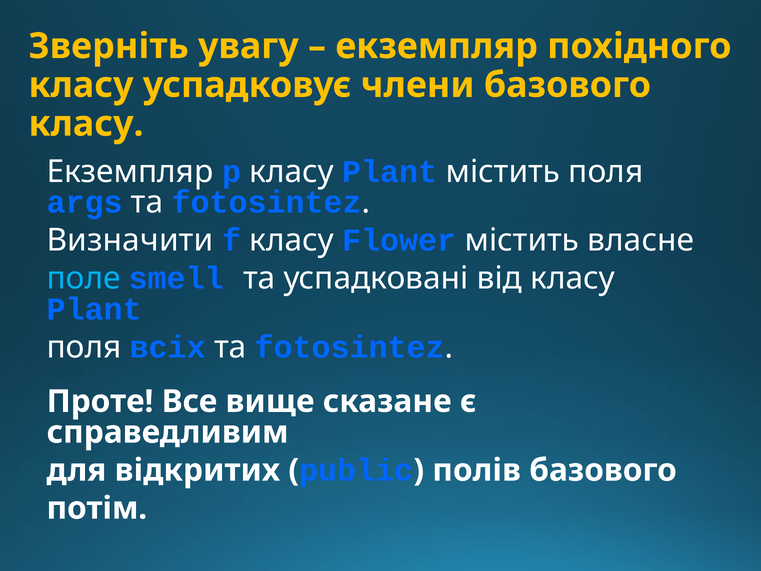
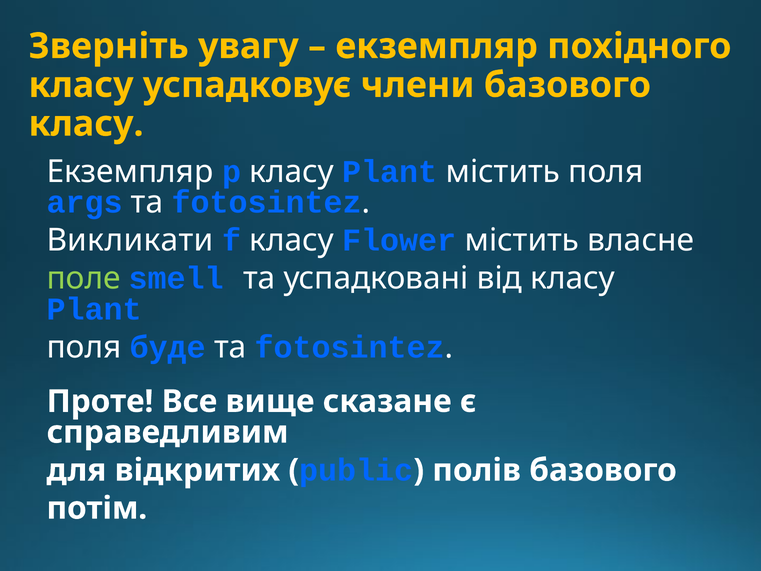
Визначити: Визначити -> Викликати (130, 240)
поле colour: light blue -> light green (84, 278)
всіх: всіх -> буде (168, 347)
